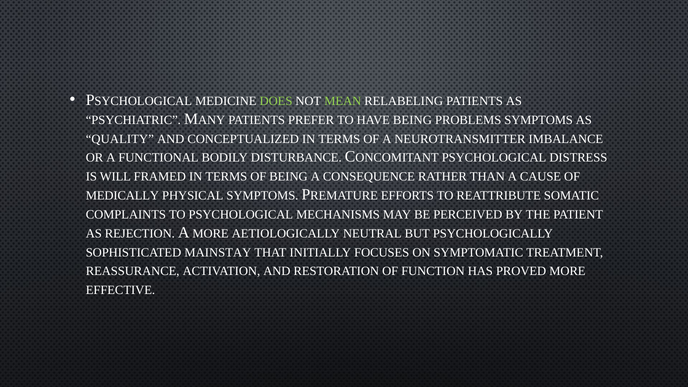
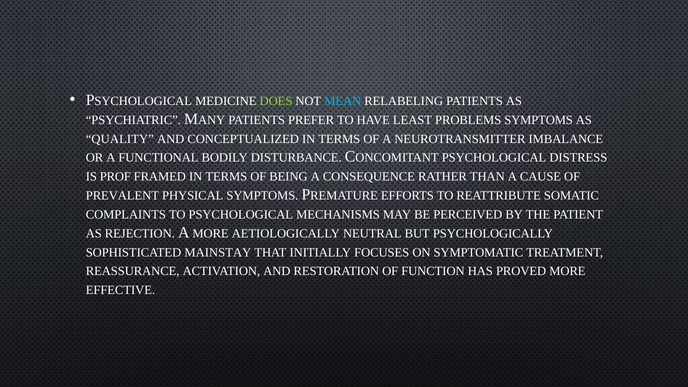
MEAN colour: light green -> light blue (343, 101)
HAVE BEING: BEING -> LEAST (412, 120)
WILL: WILL -> PROF (115, 177)
MEDICALLY: MEDICALLY -> PREVALENT (122, 196)
